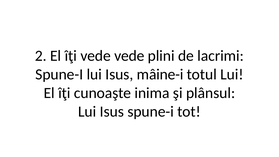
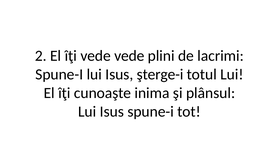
mâine-i: mâine-i -> şterge-i (160, 74)
